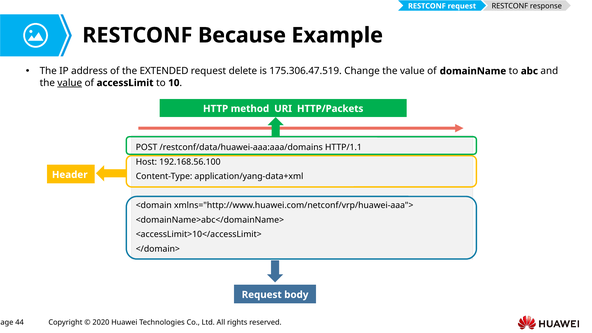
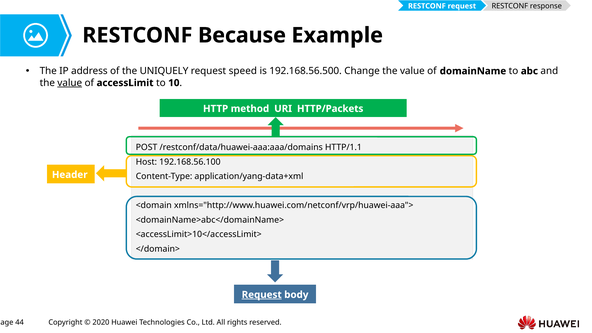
EXTENDED: EXTENDED -> UNIQUELY (164, 71)
delete: delete -> speed (243, 71)
175.306.47.519: 175.306.47.519 -> 192.168.56.500 (306, 71)
Request underline: none -> present (262, 295)
